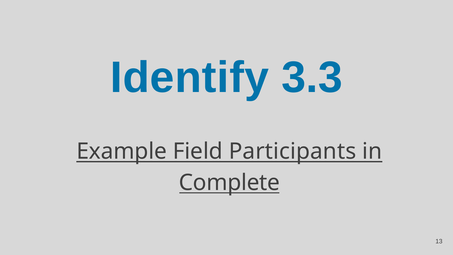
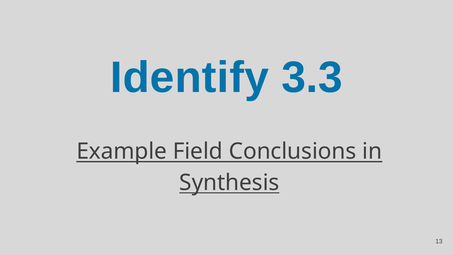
Participants: Participants -> Conclusions (293, 151)
Complete: Complete -> Synthesis (229, 182)
